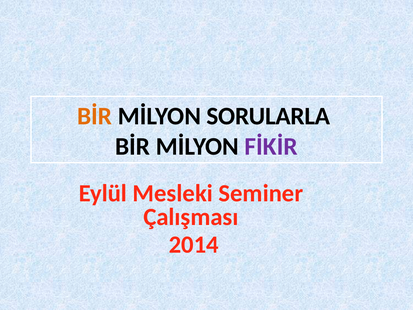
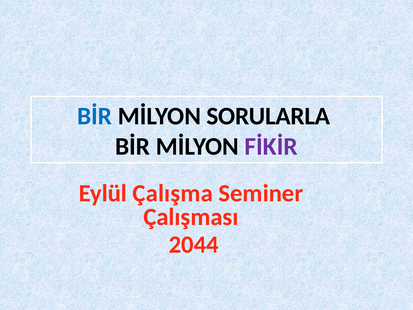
BİR colour: orange -> blue (95, 116)
Mesleki: Mesleki -> Çalışma (173, 193)
2014: 2014 -> 2044 (194, 245)
